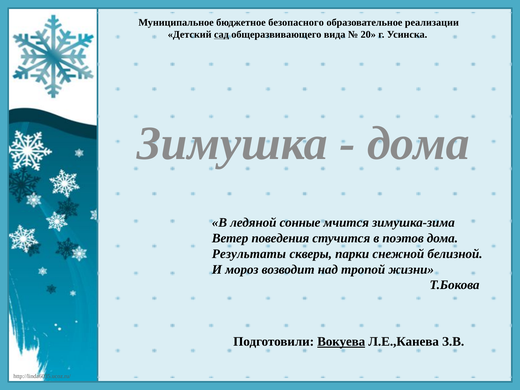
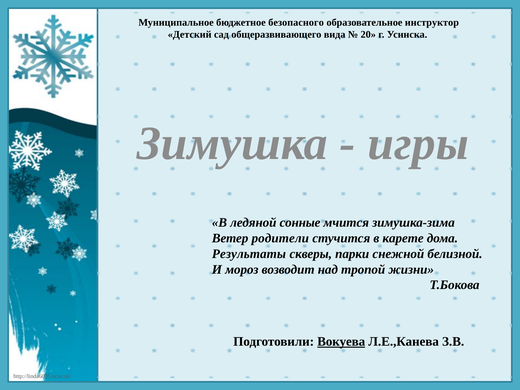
реализации: реализации -> инструктор (432, 22)
сад underline: present -> none (221, 34)
дома: дома -> игры (418, 144)
поведения: поведения -> родители (280, 238)
поэтов: поэтов -> карете (403, 238)
